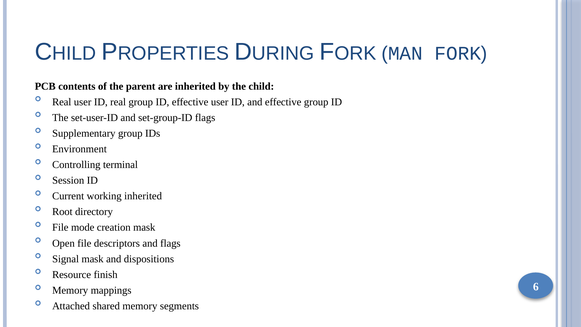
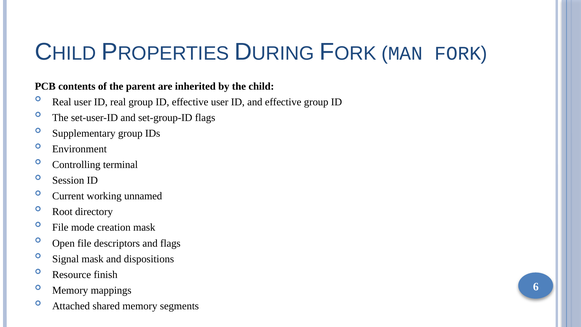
working inherited: inherited -> unnamed (143, 196)
